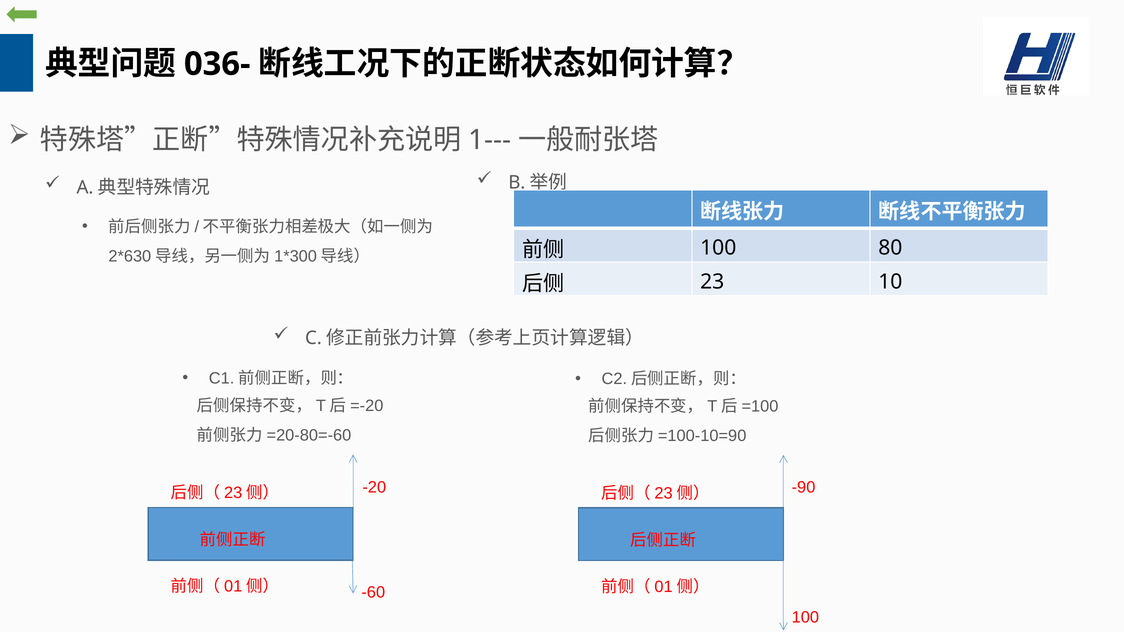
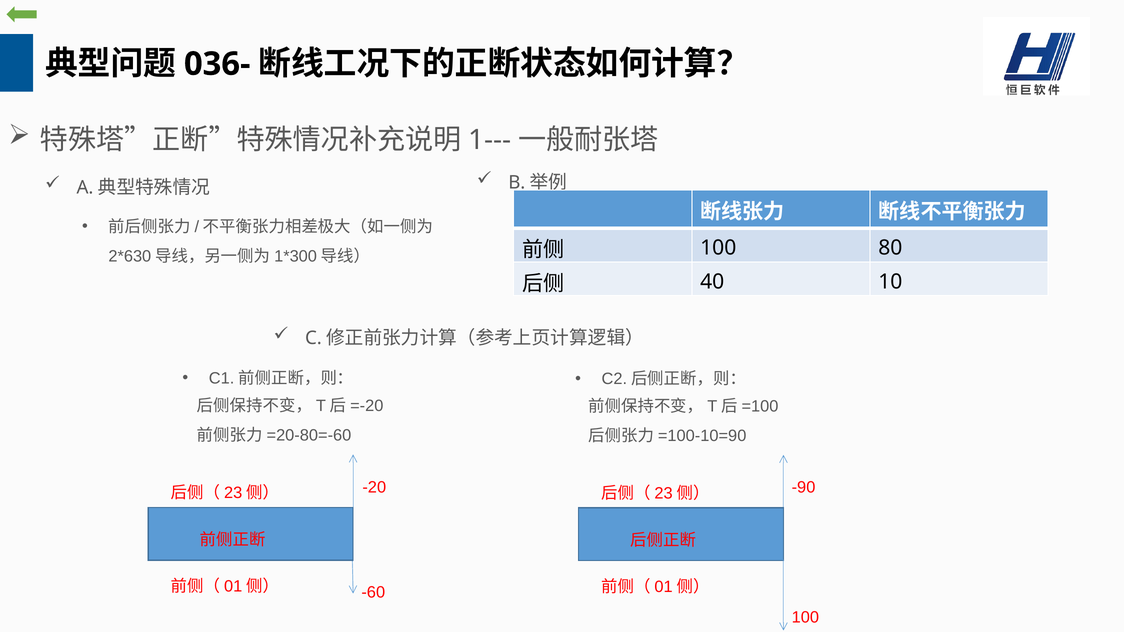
23: 23 -> 40 (712, 282)
